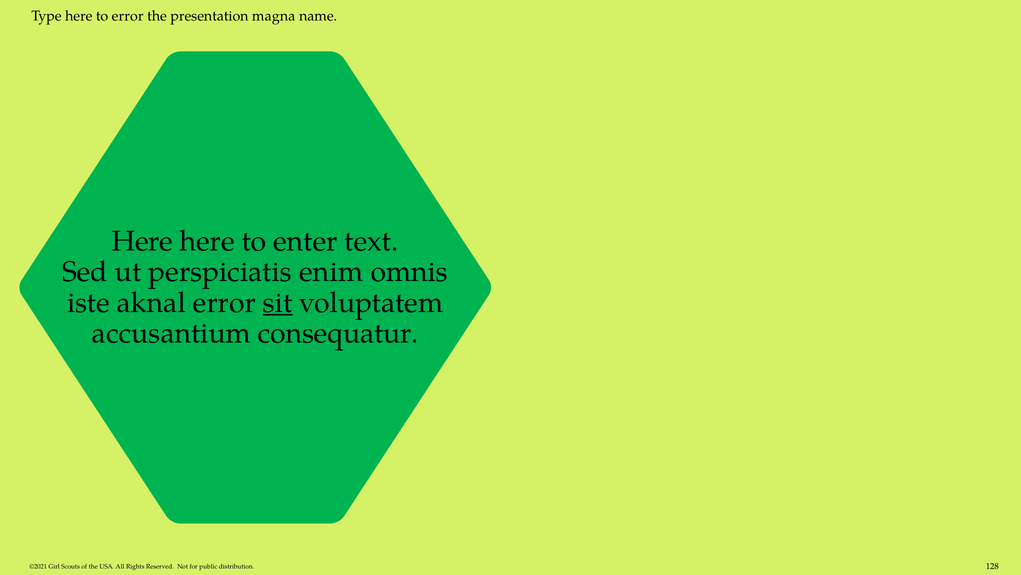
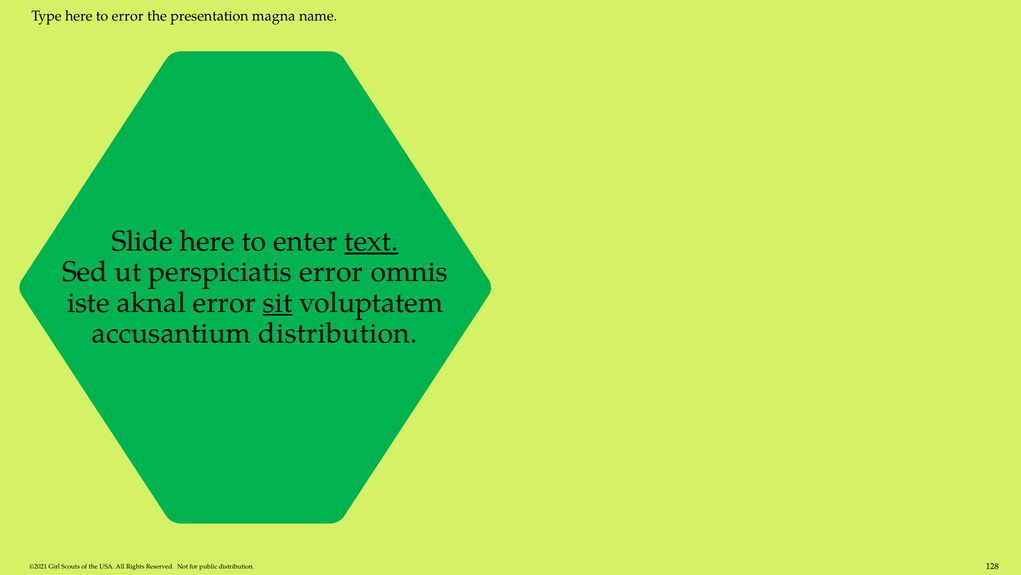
Here: Here -> Slide (142, 241)
text underline: none -> present (371, 241)
perspiciatis enim: enim -> error (331, 272)
accusantium consequatur: consequatur -> distribution (338, 333)
